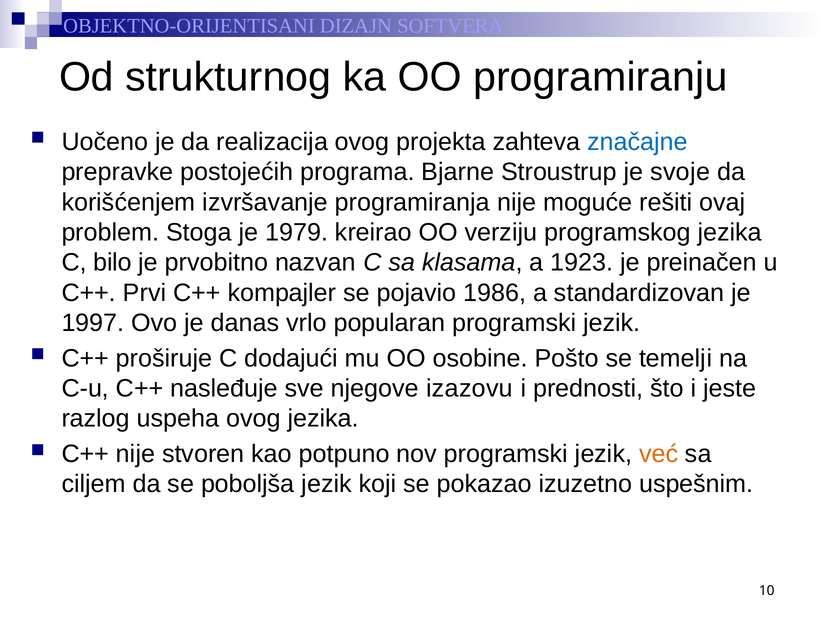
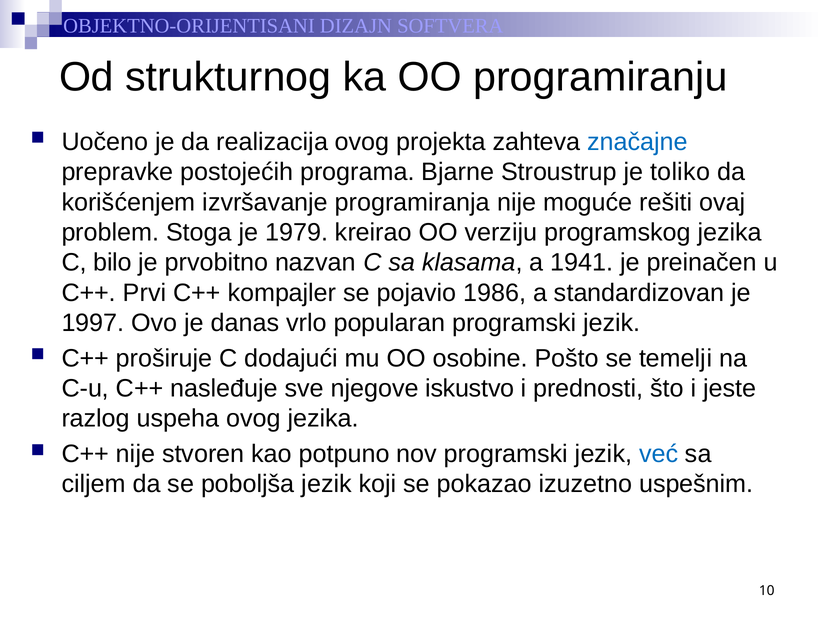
svoje: svoje -> toliko (680, 172)
1923: 1923 -> 1941 (582, 263)
izazovu: izazovu -> iskustvo (470, 388)
već colour: orange -> blue (659, 454)
